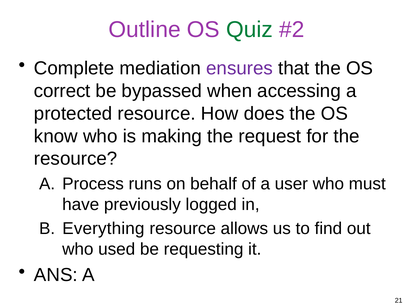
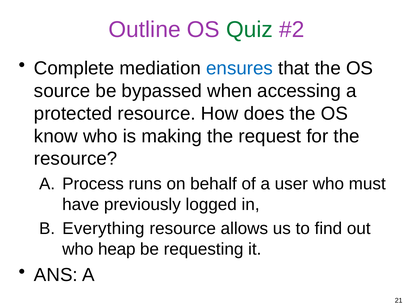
ensures colour: purple -> blue (240, 68)
correct: correct -> source (62, 91)
used: used -> heap (117, 249)
